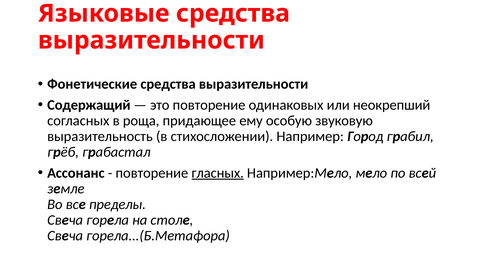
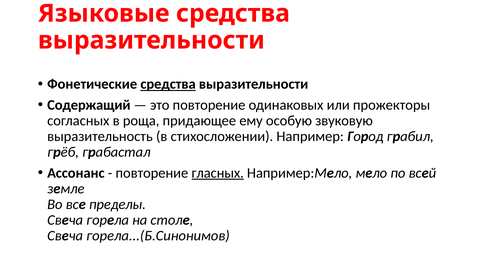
средства underline: none -> present (168, 84)
неокрепший: неокрепший -> прожекторы (392, 105)
горела...(Б.Метафора: горела...(Б.Метафора -> горела...(Б.Синонимов (158, 235)
